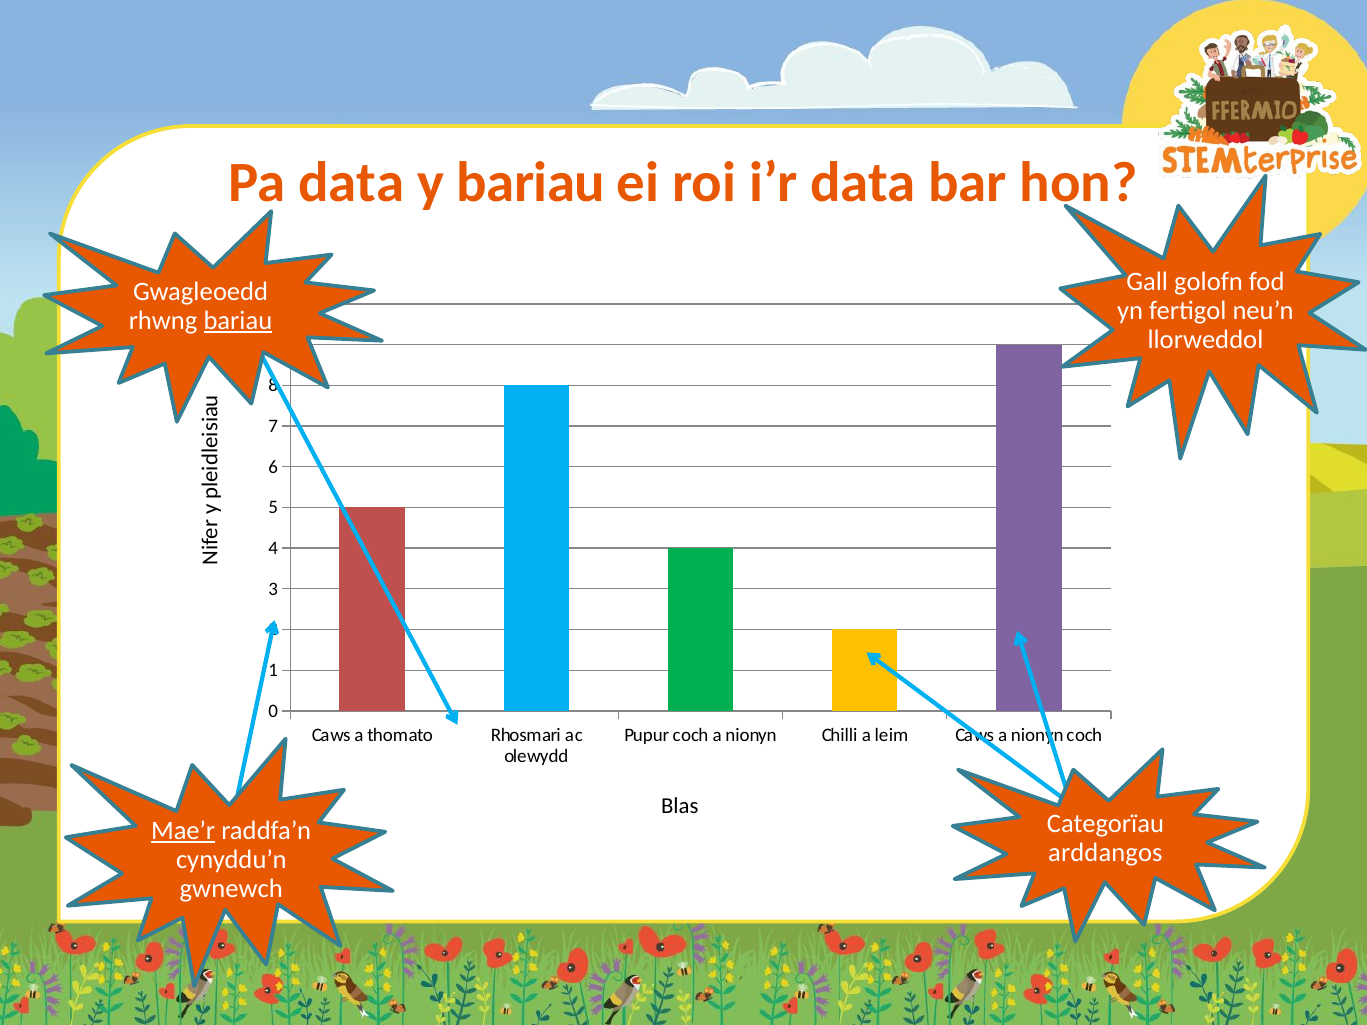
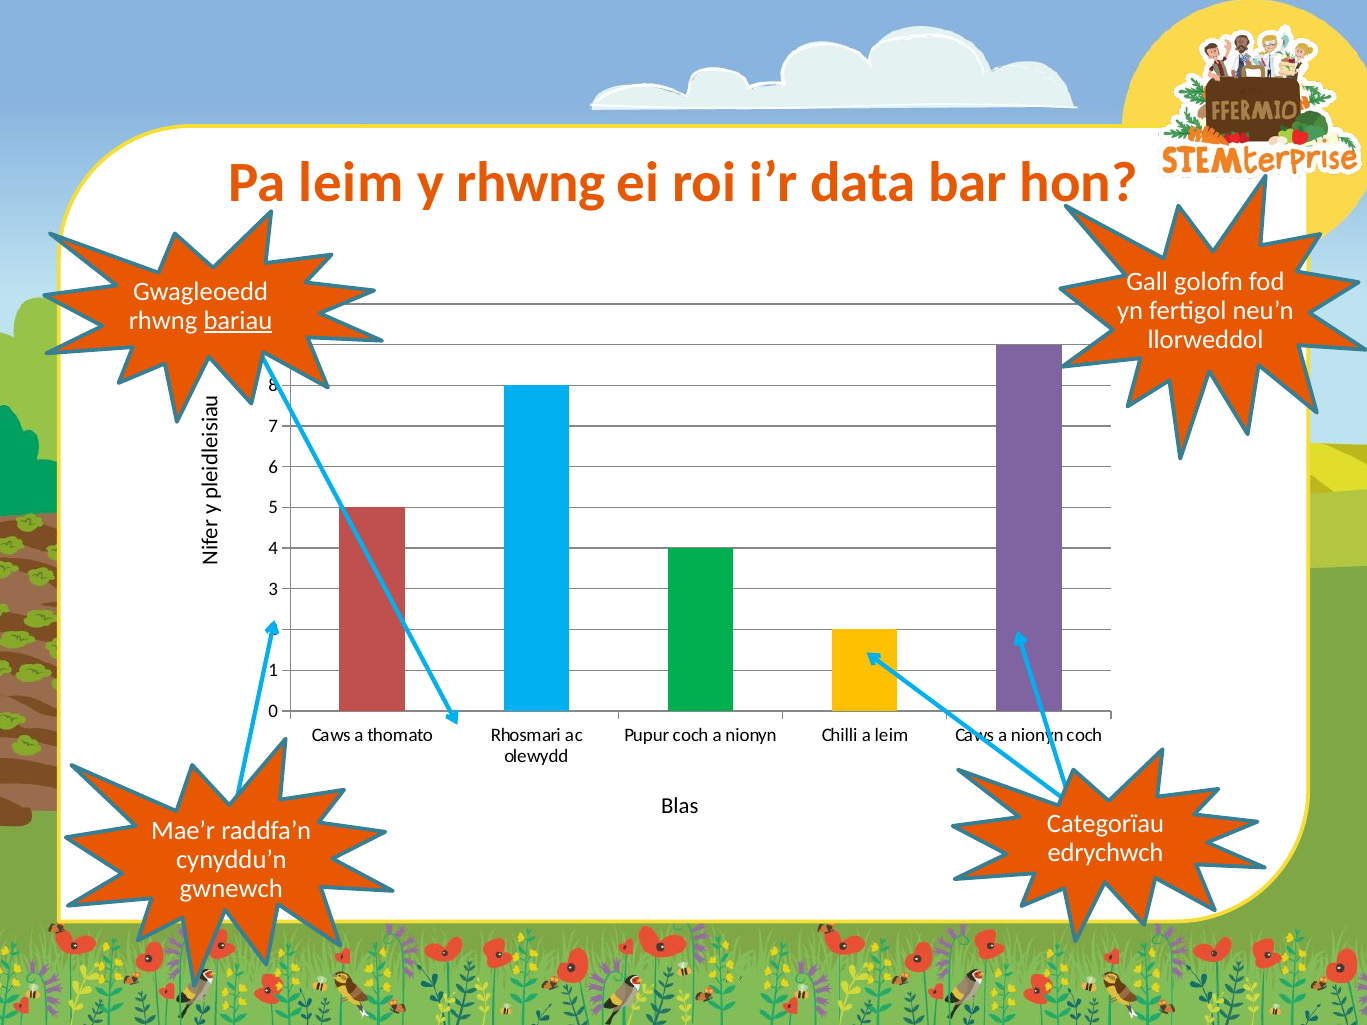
Pa data: data -> leim (351, 183)
y bariau: bariau -> rhwng (531, 183)
Mae’r underline: present -> none (183, 831)
arddangos: arddangos -> edrychwch (1106, 853)
